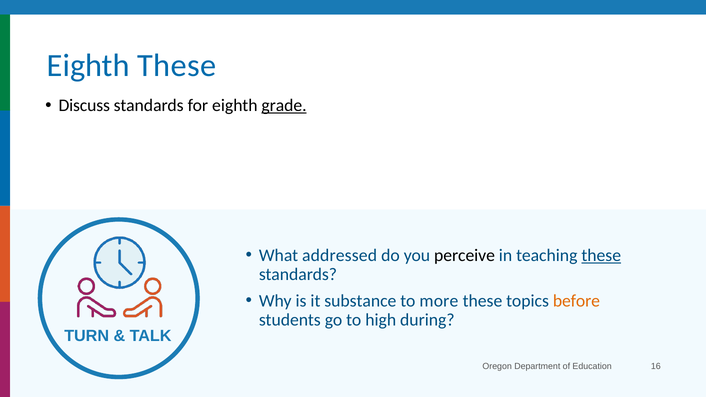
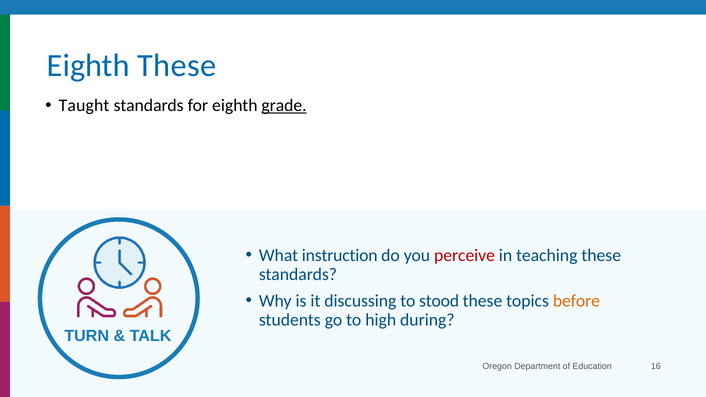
Discuss: Discuss -> Taught (84, 106)
addressed: addressed -> instruction (340, 255)
perceive colour: black -> red (464, 255)
these underline: present -> none (601, 255)
substance: substance -> discussing (360, 301)
more: more -> stood (439, 301)
